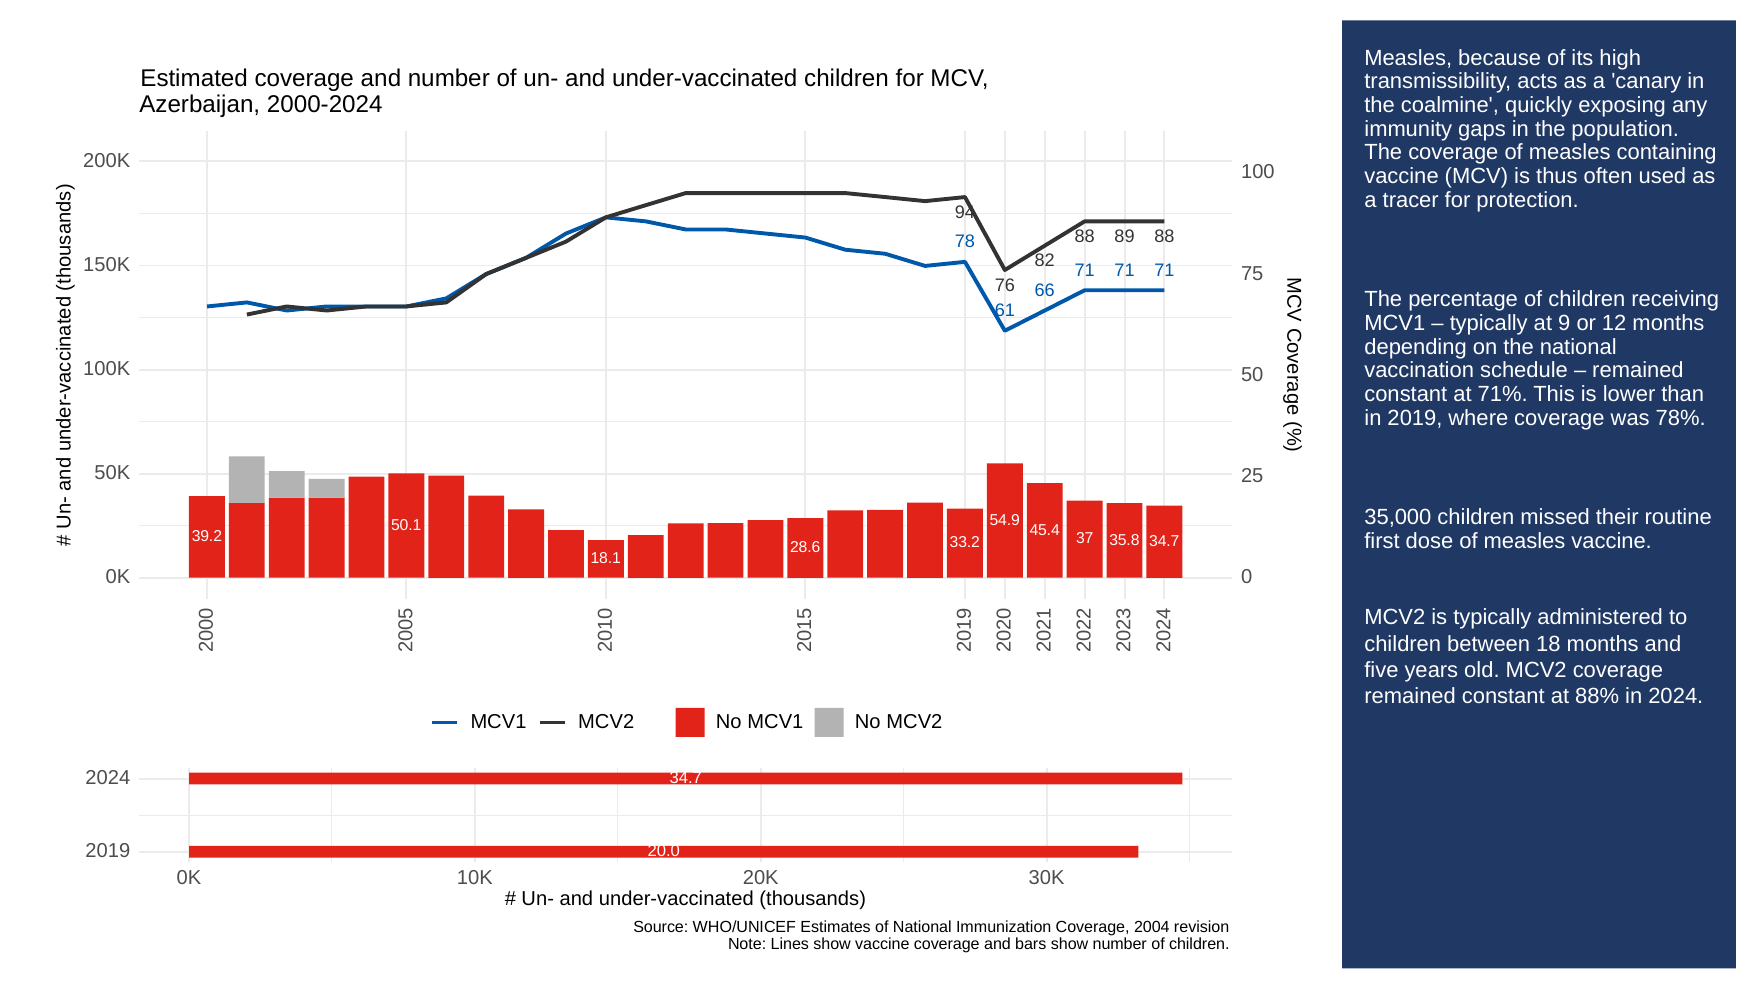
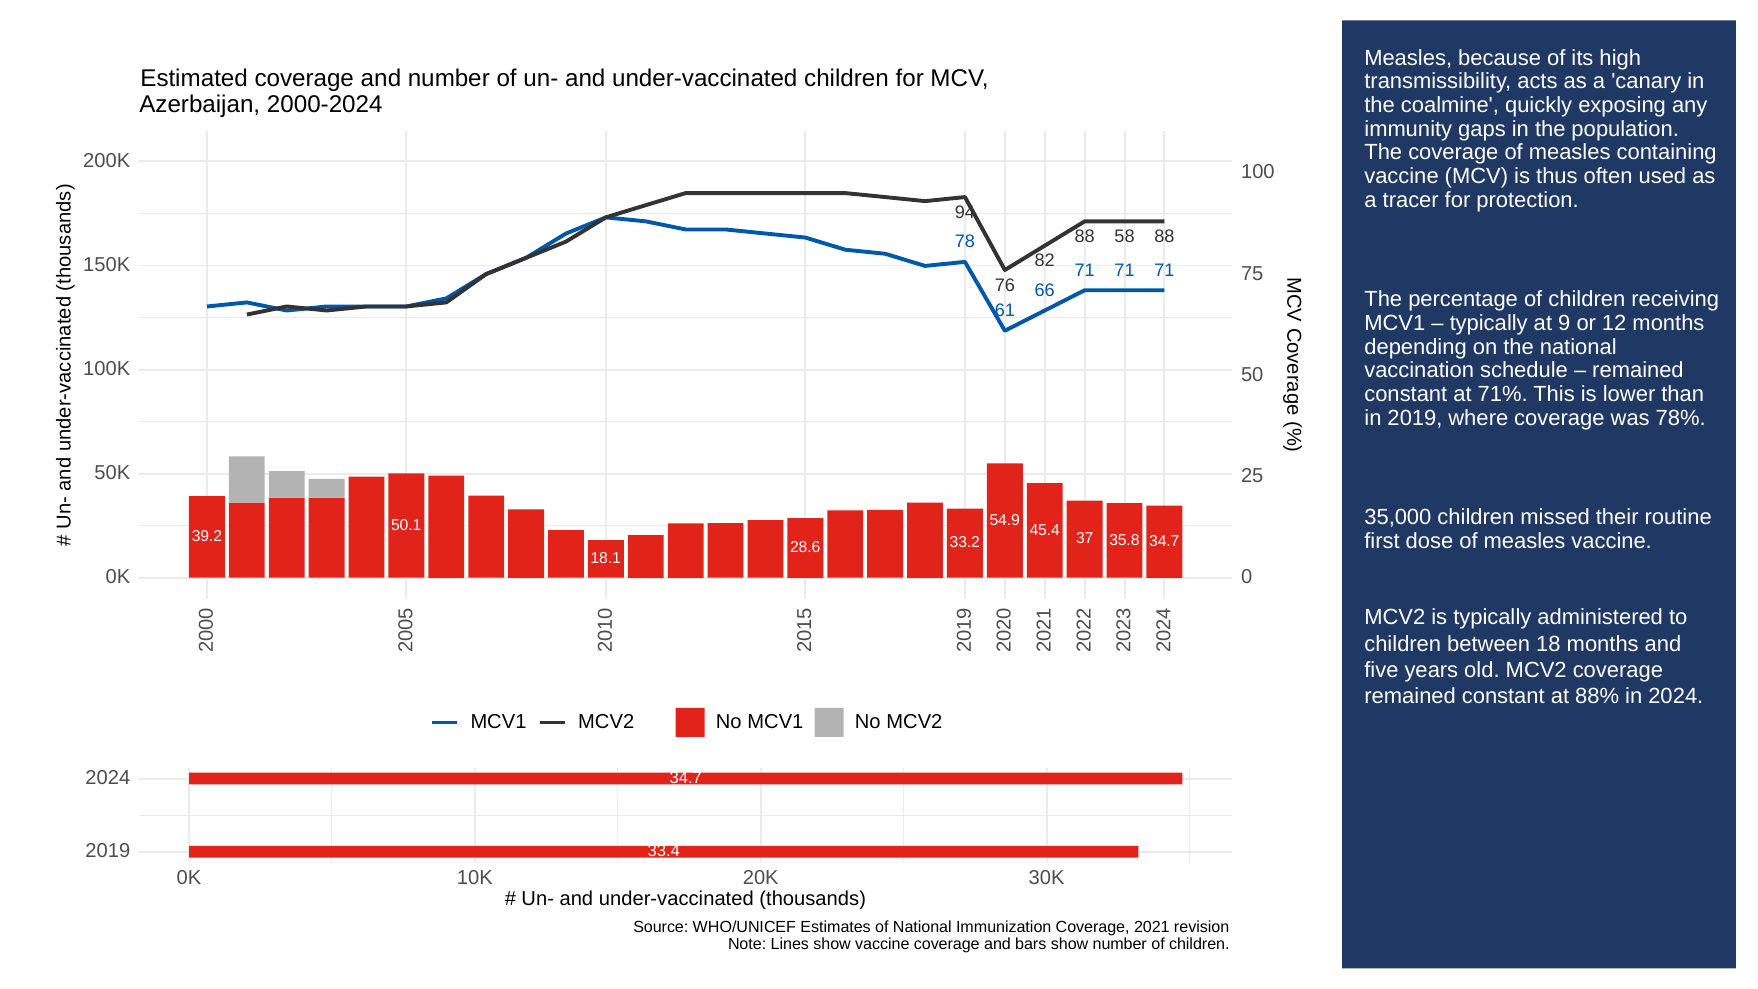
89: 89 -> 58 (1125, 236)
20.0: 20.0 -> 33.4 (664, 851)
2004: 2004 -> 2021 (1152, 927)
